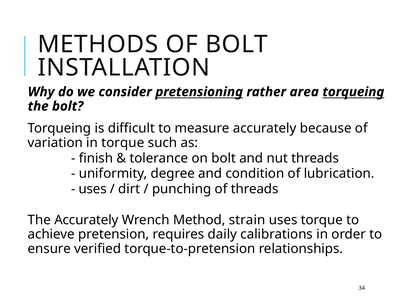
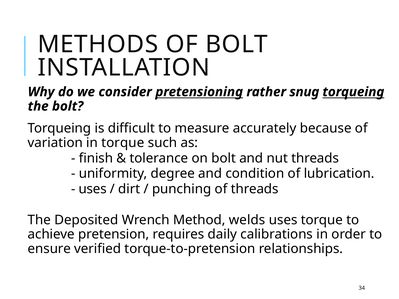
area: area -> snug (304, 92)
The Accurately: Accurately -> Deposited (86, 220)
strain: strain -> welds (247, 220)
